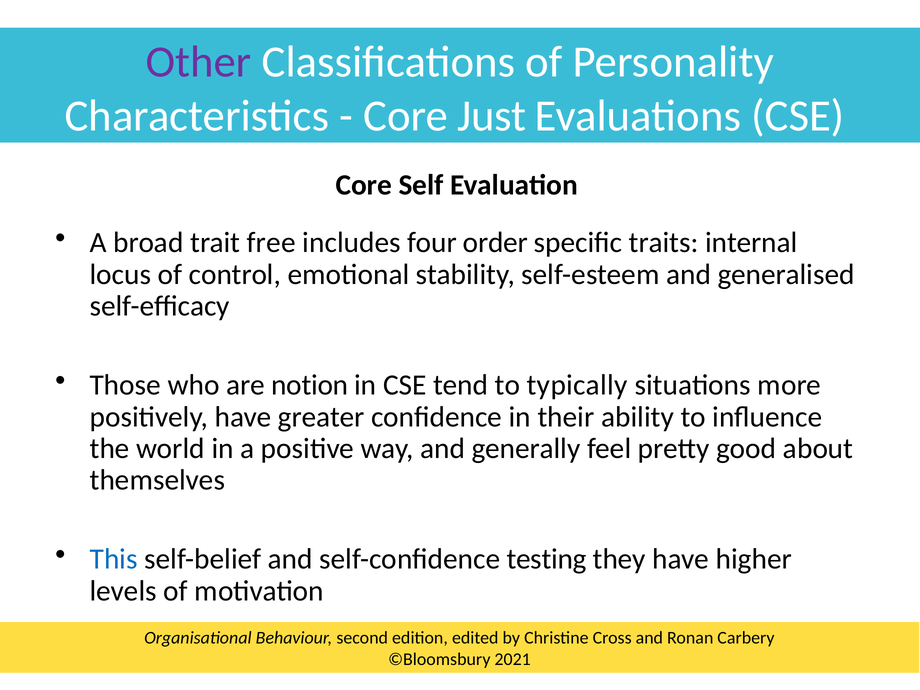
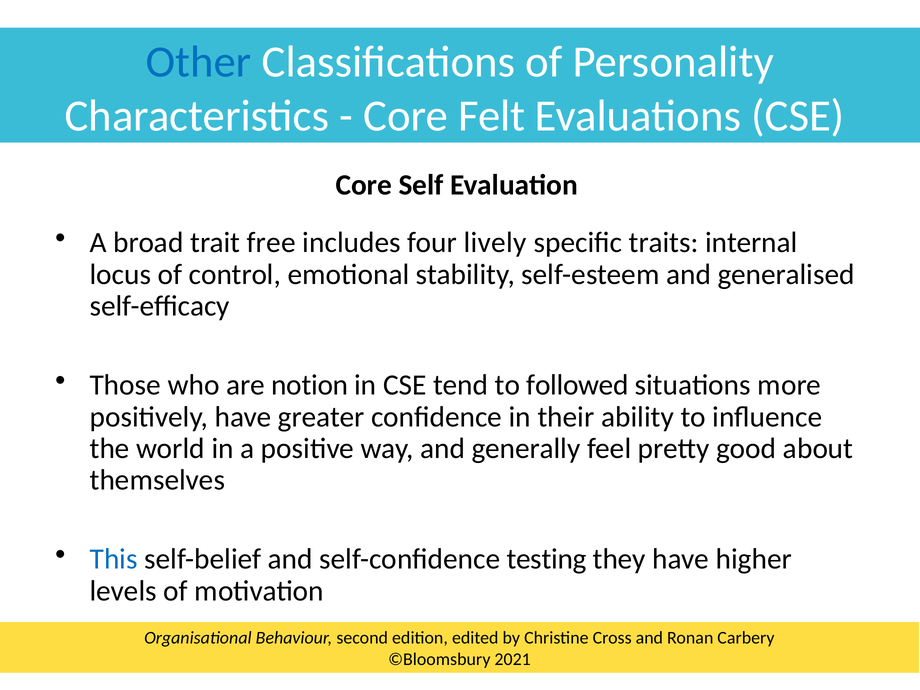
Other colour: purple -> blue (199, 62)
Just: Just -> Felt (492, 116)
order: order -> lively (495, 243)
typically: typically -> followed (578, 385)
